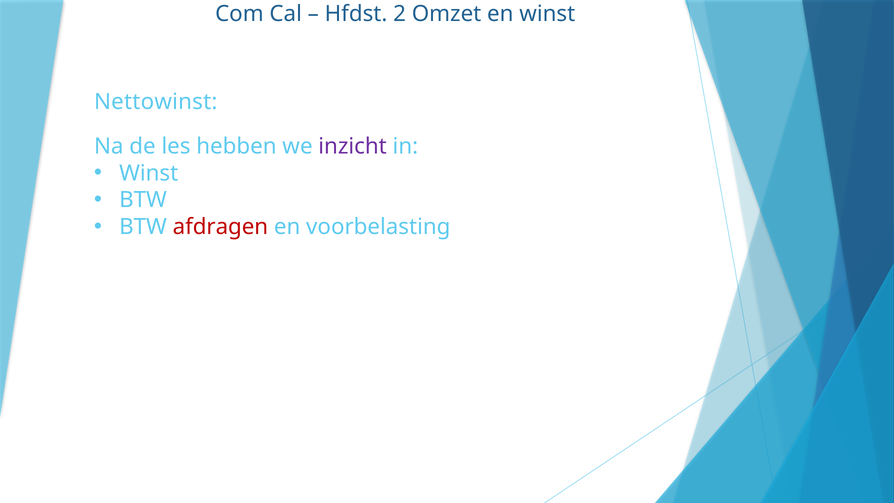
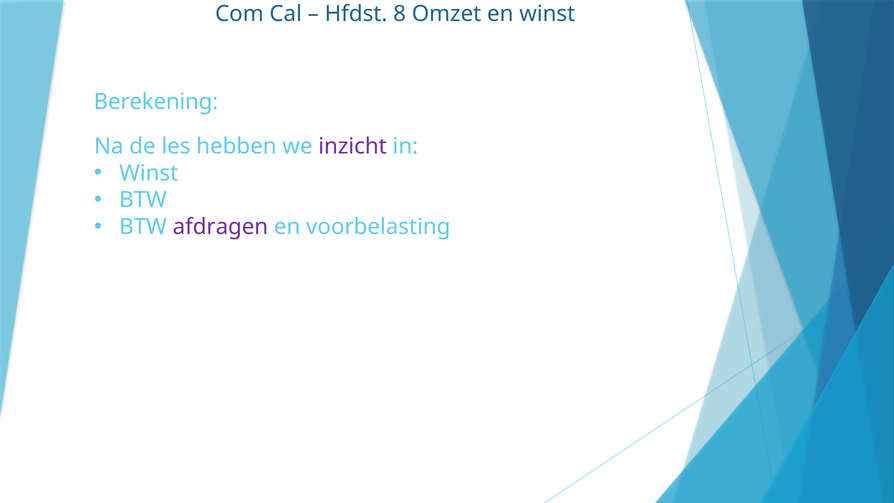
2: 2 -> 8 (400, 14)
Nettowinst: Nettowinst -> Berekening (156, 102)
afdragen colour: red -> purple (220, 227)
